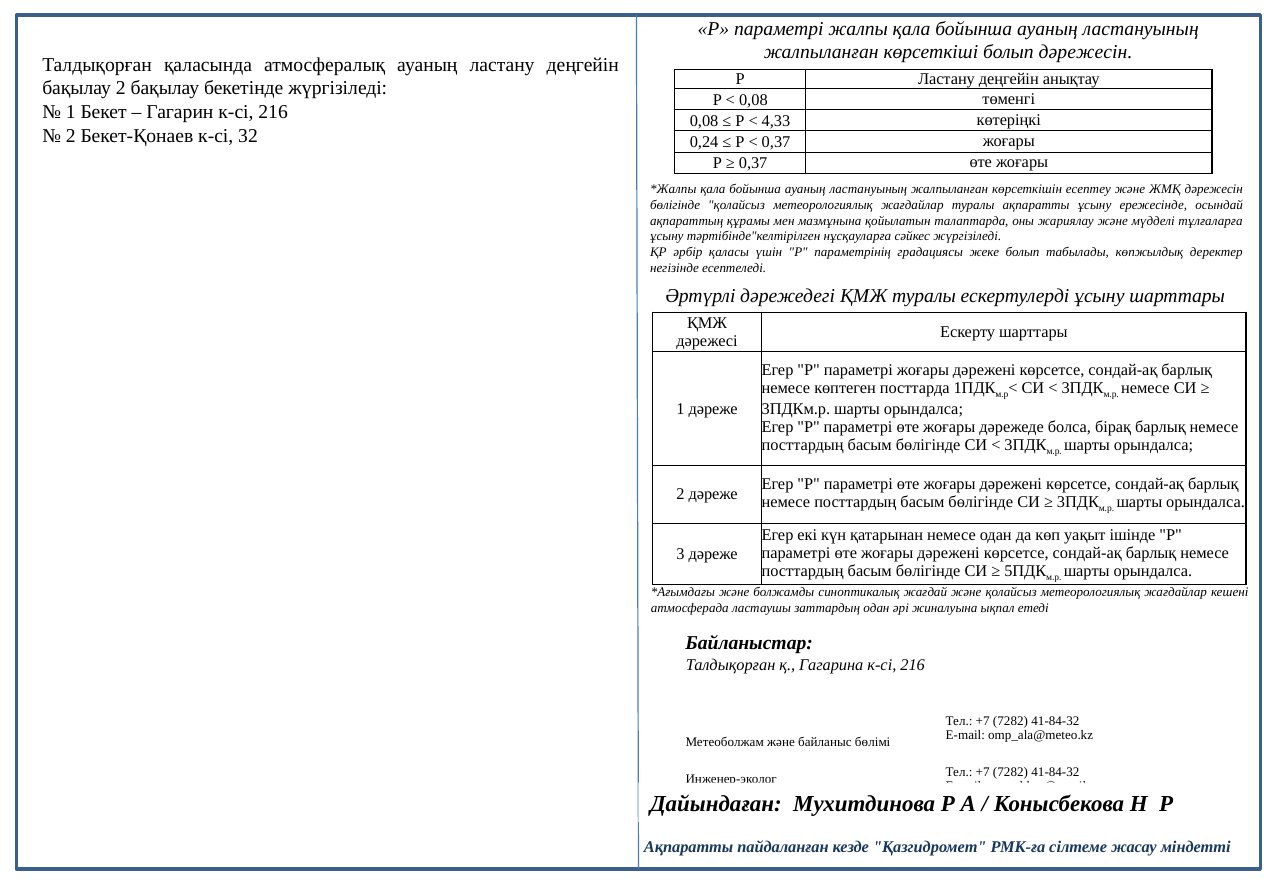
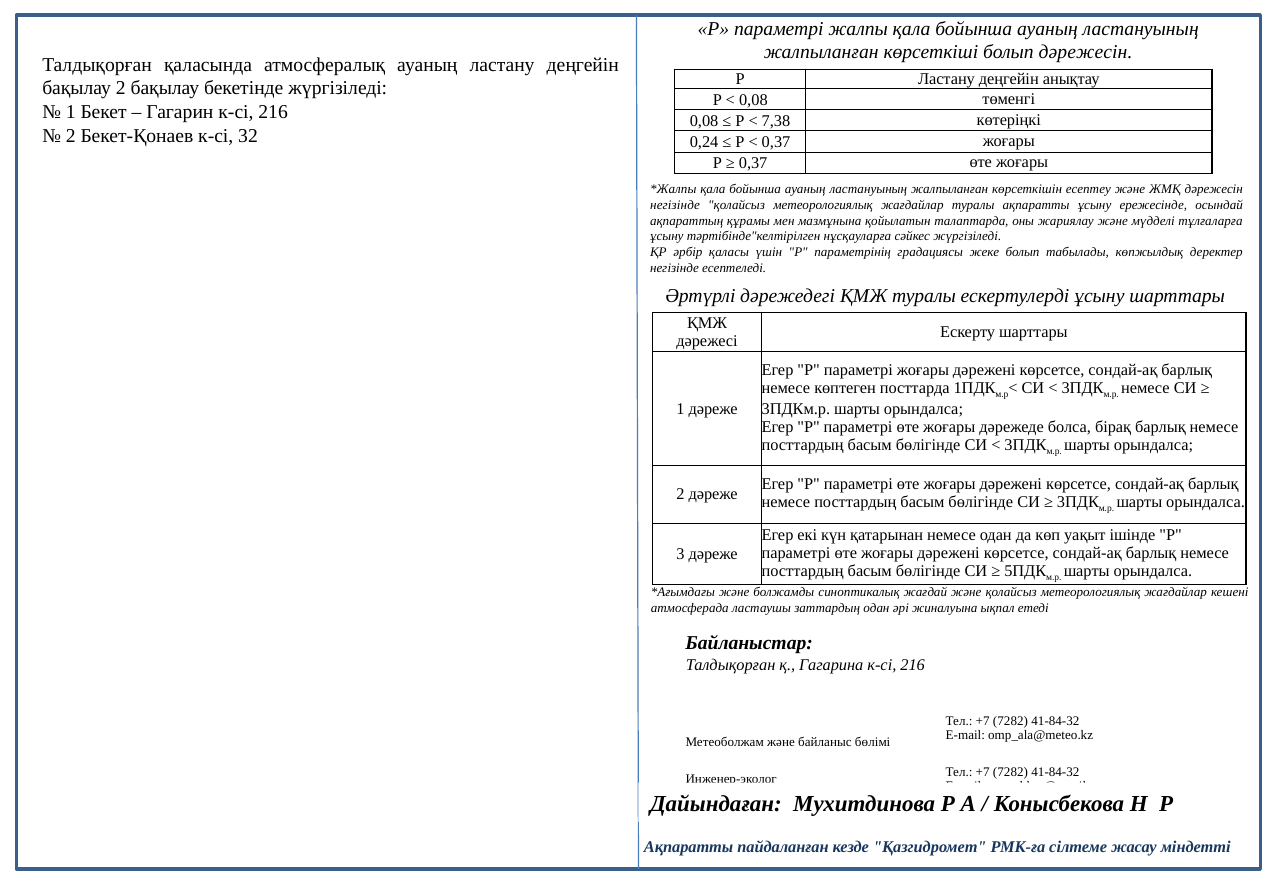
4,33: 4,33 -> 7,38 (776, 121)
бөлігінде: бөлігінде -> негізінде (675, 205)
